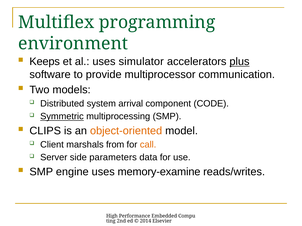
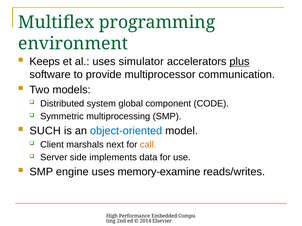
arrival: arrival -> global (131, 104)
Symmetric underline: present -> none (62, 117)
CLIPS: CLIPS -> SUCH (45, 131)
object-oriented colour: orange -> blue (126, 131)
from: from -> next (115, 145)
parameters: parameters -> implements (113, 158)
